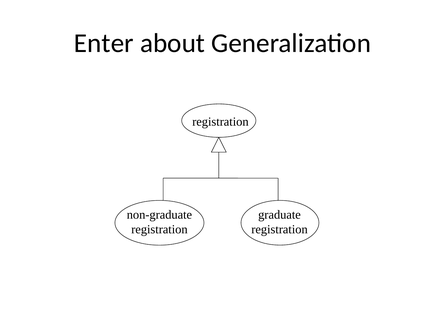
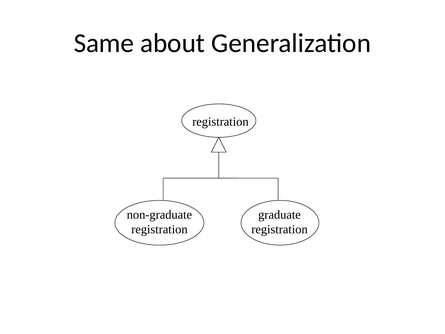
Enter: Enter -> Same (104, 43)
